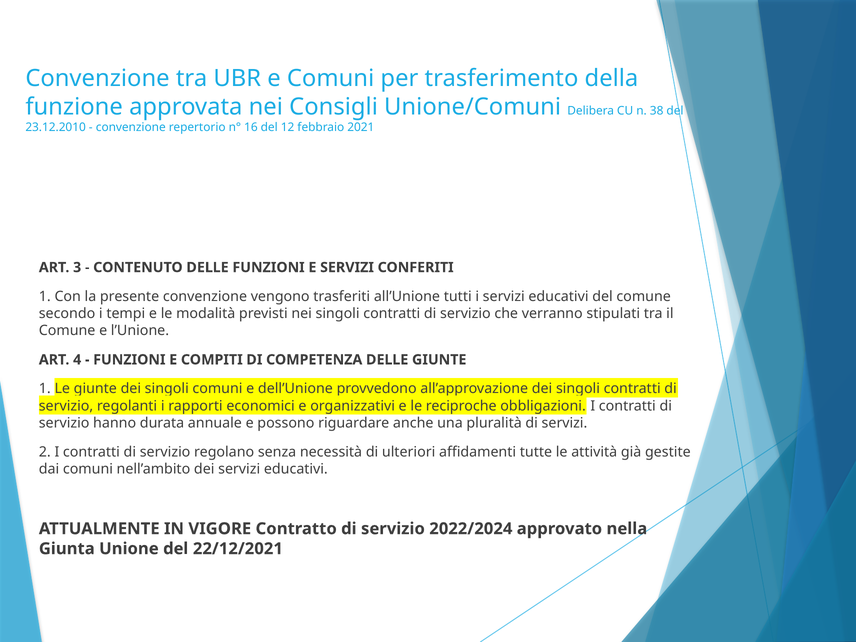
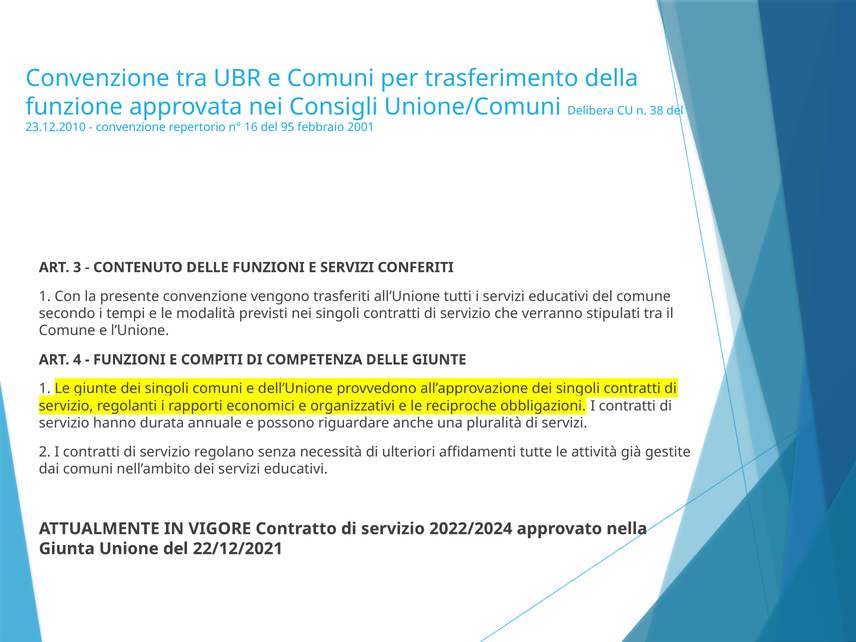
12: 12 -> 95 (288, 127)
2021: 2021 -> 2001 (361, 127)
